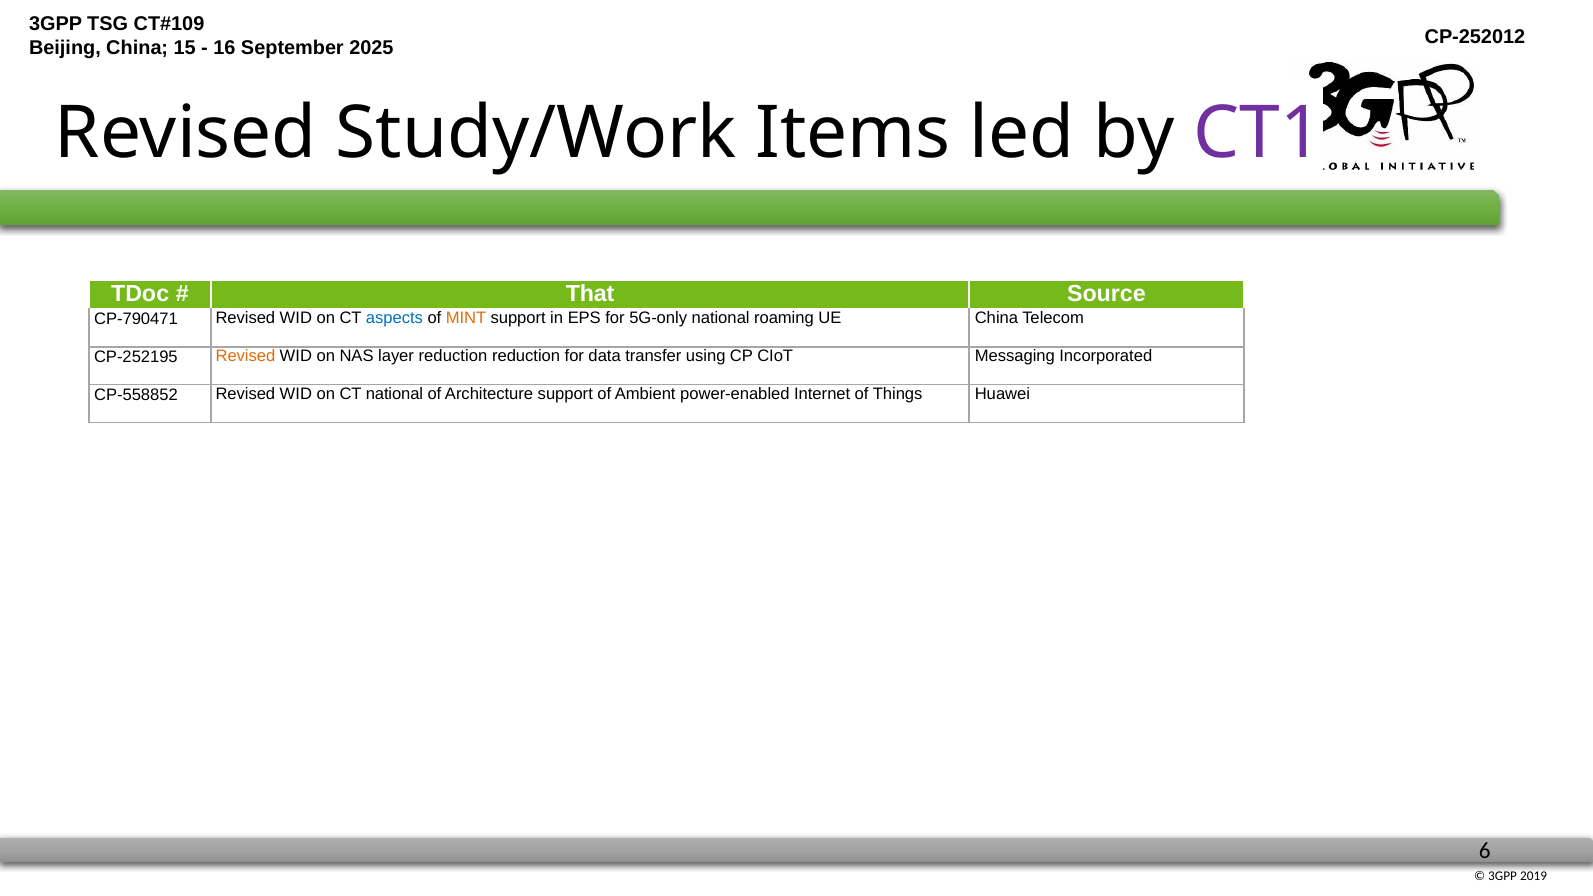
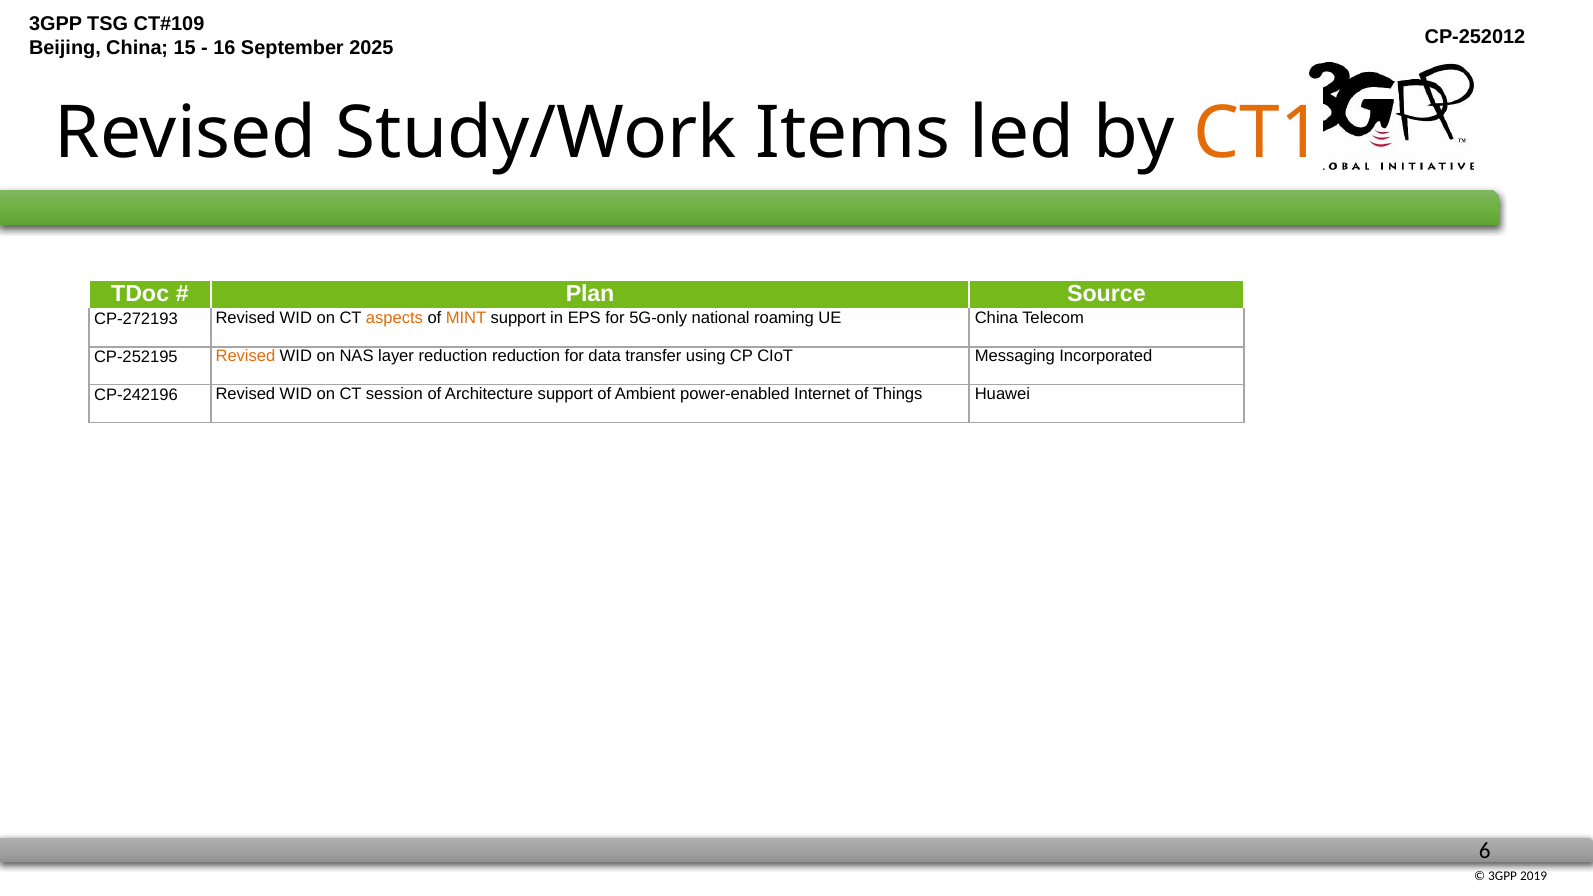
CT1 colour: purple -> orange (1258, 134)
That: That -> Plan (590, 294)
CP-790471: CP-790471 -> CP-272193 (136, 319)
aspects colour: blue -> orange (394, 318)
CP-558852: CP-558852 -> CP-242196 (136, 395)
CT national: national -> session (394, 394)
